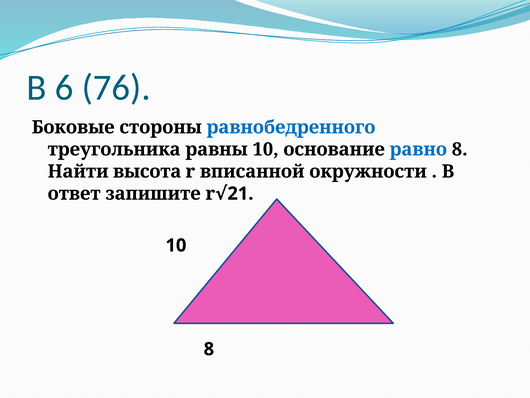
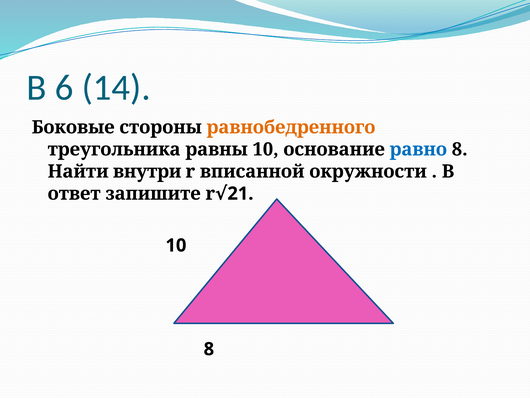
76: 76 -> 14 (116, 88)
равнобедренного colour: blue -> orange (291, 127)
высота: высота -> внутри (147, 171)
